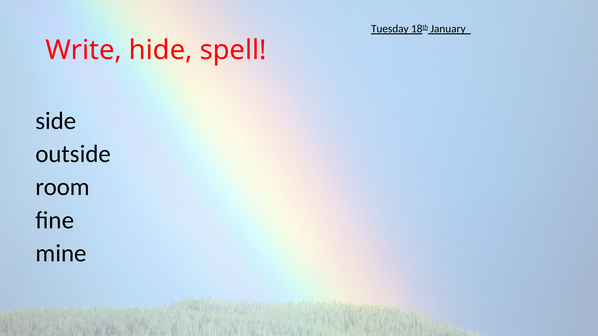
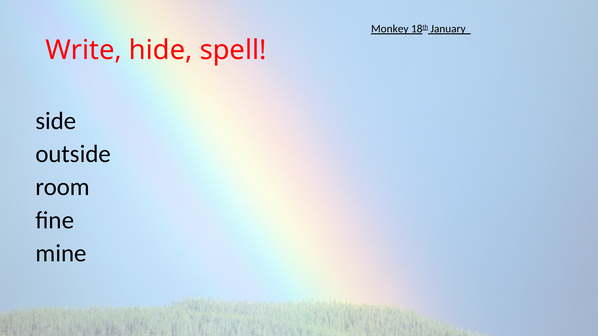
Tuesday: Tuesday -> Monkey (390, 29)
